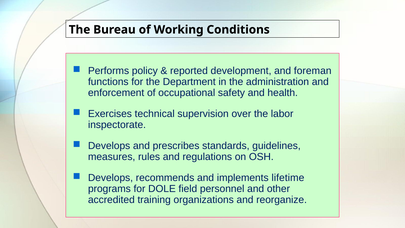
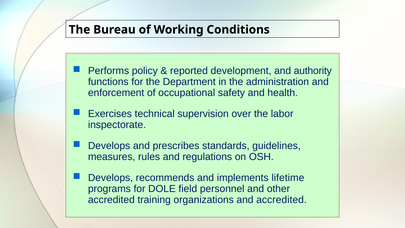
foreman: foreman -> authority (313, 71)
and reorganize: reorganize -> accredited (282, 200)
